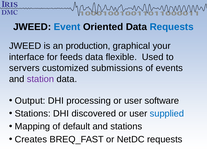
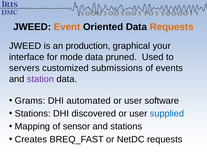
Event colour: blue -> orange (67, 27)
Requests colour: blue -> orange (172, 27)
feeds: feeds -> mode (71, 57)
flexible: flexible -> pruned (121, 57)
Output: Output -> Grams (30, 101)
processing: processing -> automated (89, 101)
default: default -> sensor (76, 127)
